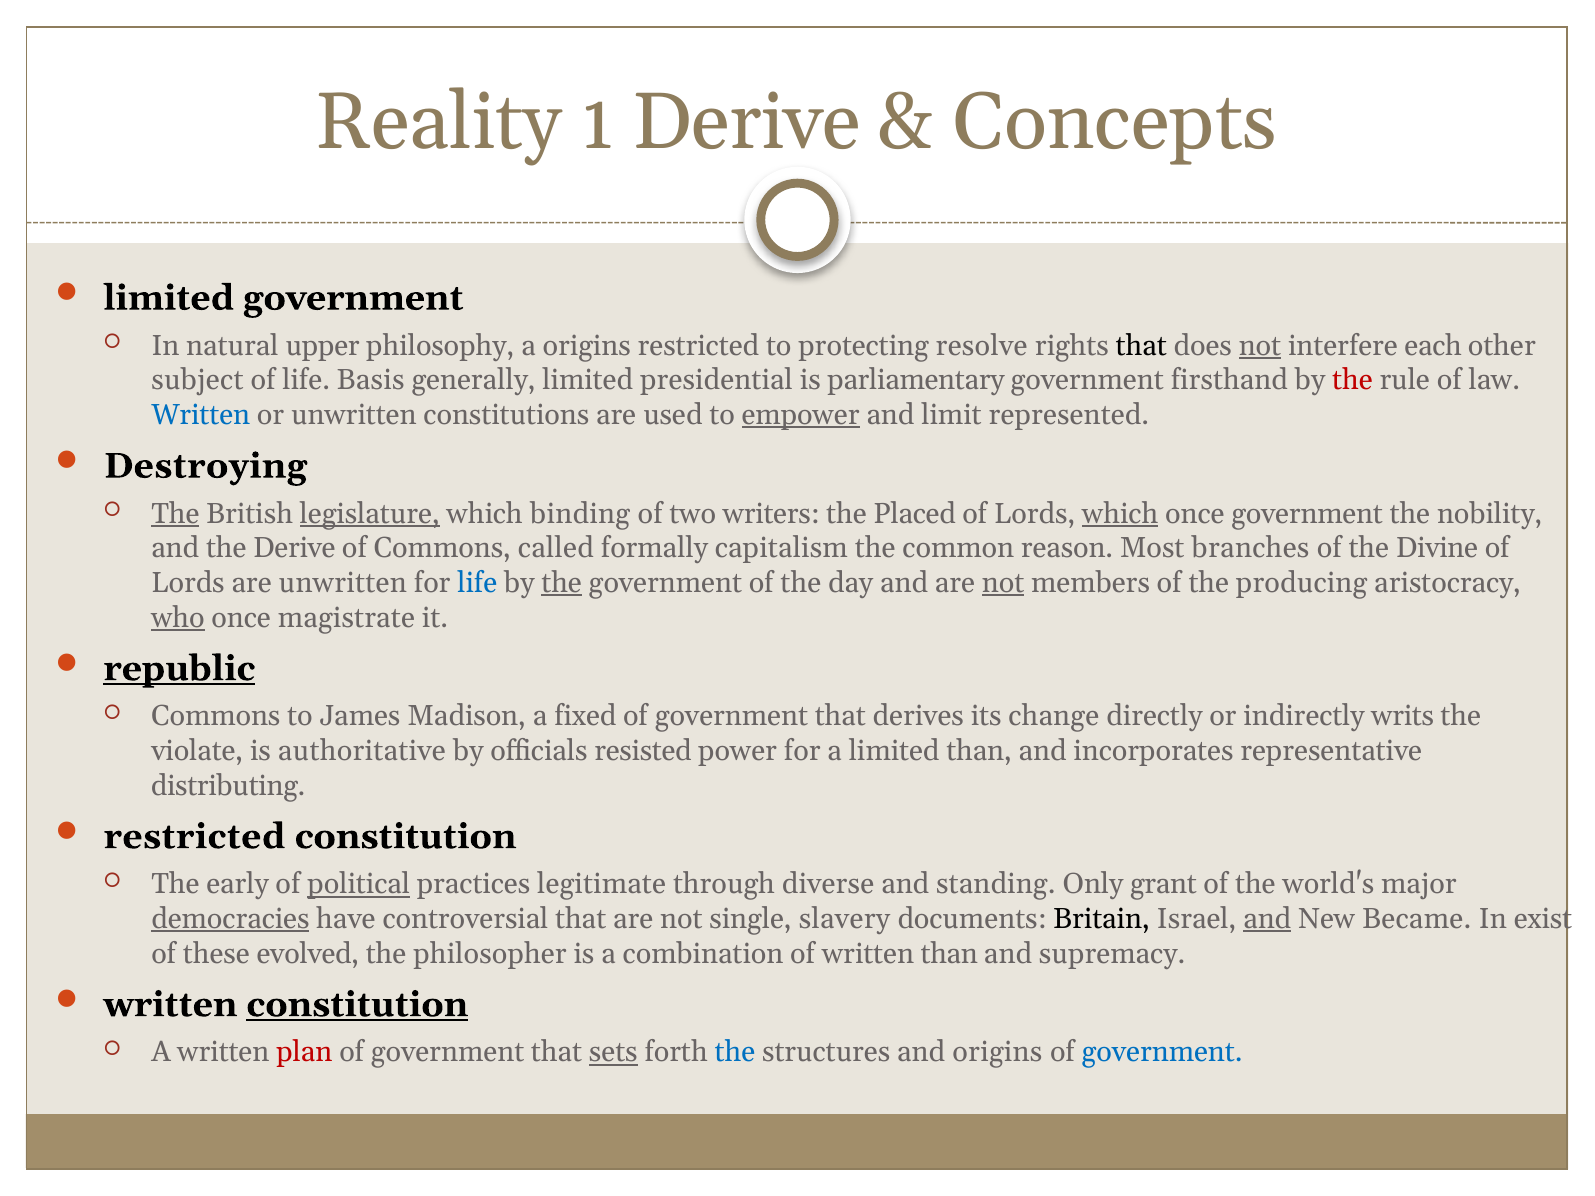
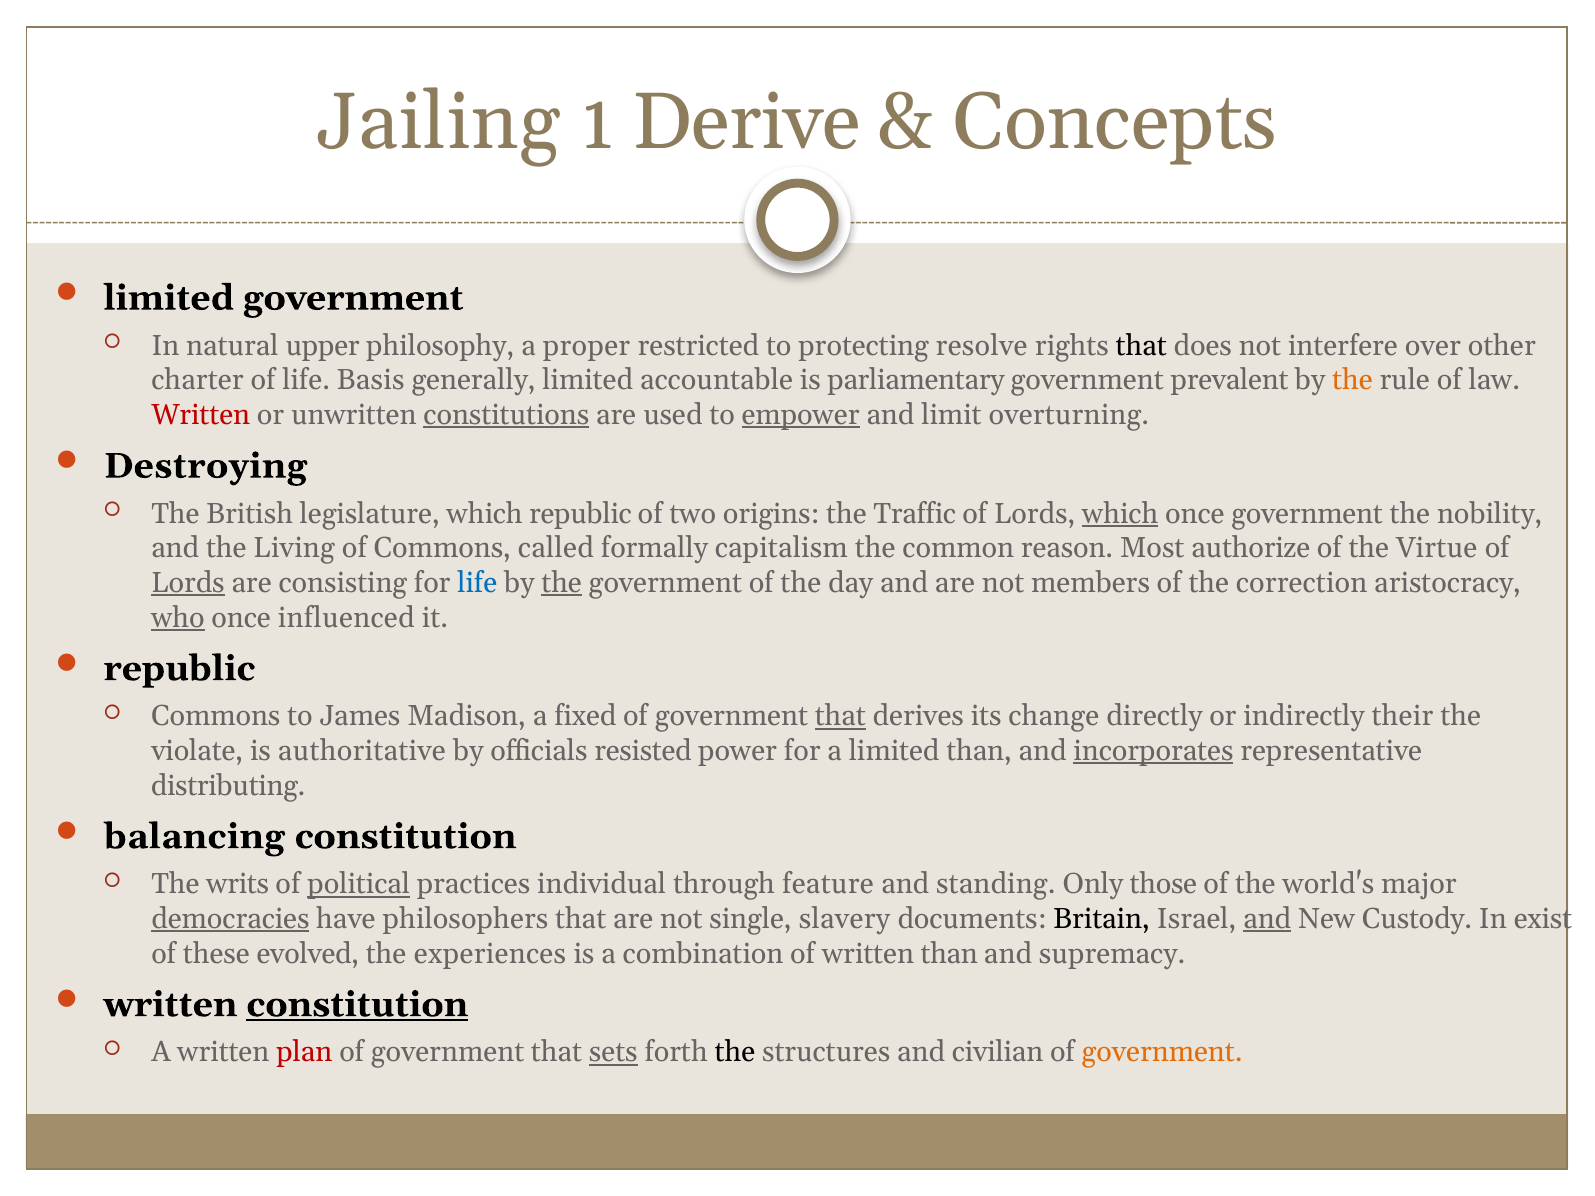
Reality: Reality -> Jailing (438, 122)
a origins: origins -> proper (587, 346)
not underline: present -> none (1260, 346)
each: each -> over (1433, 346)
subject: subject -> charter (197, 380)
presidential: presidential -> accountable (717, 380)
firsthand: firsthand -> prevalent (1230, 380)
the colour: red -> orange (1352, 380)
Written colour: blue -> red (201, 415)
constitutions underline: none -> present (506, 415)
represented: represented -> overturning (1069, 415)
The underline: present -> none (175, 514)
legislature underline: present -> none (370, 514)
which binding: binding -> republic (580, 514)
writers: writers -> origins (771, 514)
Placed: Placed -> Traffic (915, 514)
the Derive: Derive -> Living (294, 548)
branches: branches -> authorize (1251, 548)
Divine: Divine -> Virtue (1437, 548)
Lords underline: none -> present (188, 583)
are unwritten: unwritten -> consisting (343, 583)
not underline: present -> none (1003, 583)
producing: producing -> correction (1302, 583)
magistrate: magistrate -> influenced (346, 618)
republic underline: present -> none (179, 669)
that underline: none -> present (840, 716)
writs: writs -> their (1402, 716)
incorporates underline: none -> present (1153, 751)
restricted: restricted -> balancing (194, 837)
early: early -> writs (238, 885)
legitimate: legitimate -> individual (602, 885)
diverse: diverse -> feature (828, 885)
grant: grant -> those (1163, 885)
controversial: controversial -> philosophers (465, 919)
Became: Became -> Custody (1417, 919)
philosopher: philosopher -> experiences (490, 954)
the colour: blue -> black (735, 1053)
and origins: origins -> civilian (998, 1053)
government colour: blue -> orange (1162, 1053)
